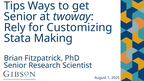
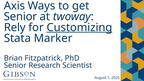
Tips: Tips -> Axis (14, 6)
Customizing underline: none -> present (79, 27)
Making: Making -> Marker (53, 38)
